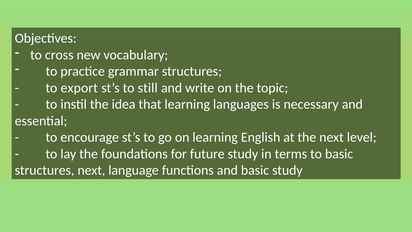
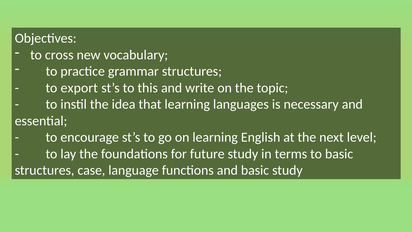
still: still -> this (148, 88)
structures next: next -> case (91, 170)
